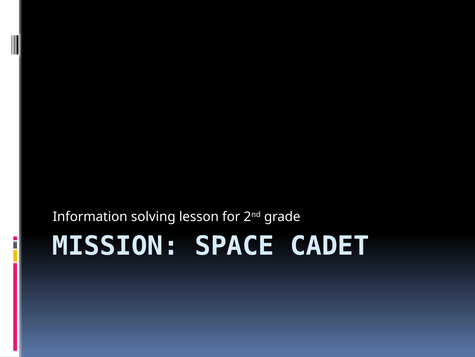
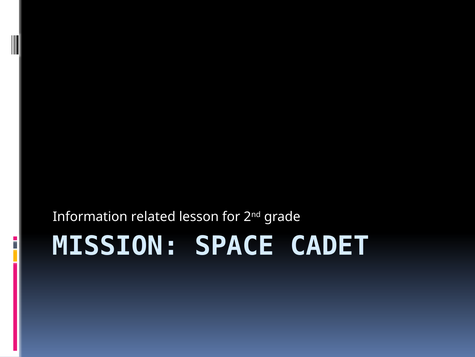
solving: solving -> related (153, 216)
